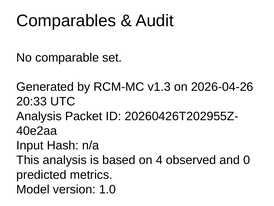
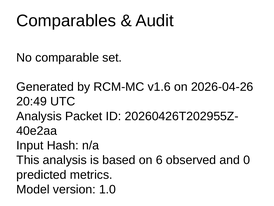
v1.3: v1.3 -> v1.6 (159, 87)
20:33: 20:33 -> 20:49 (32, 101)
4: 4 -> 6 (159, 160)
